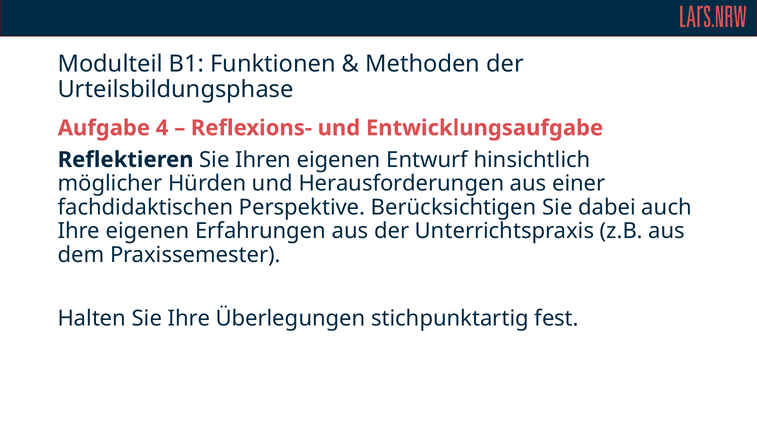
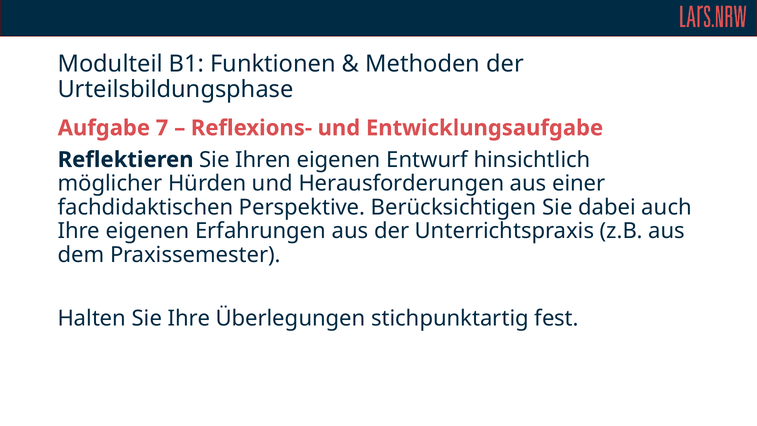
4: 4 -> 7 (162, 128)
